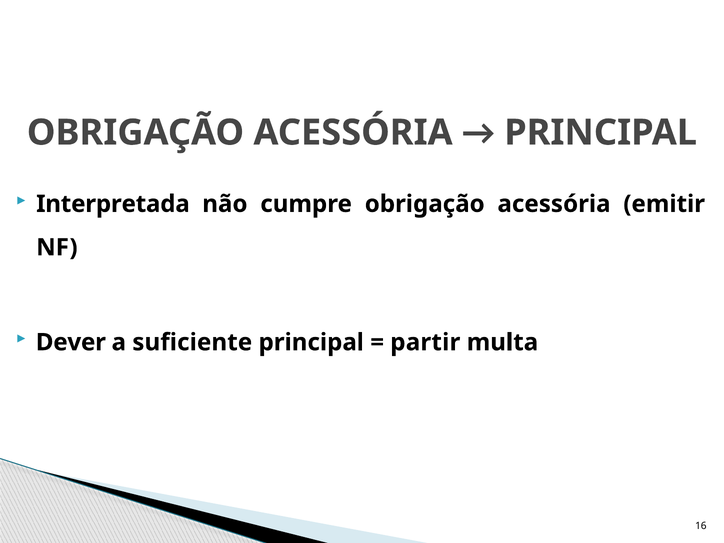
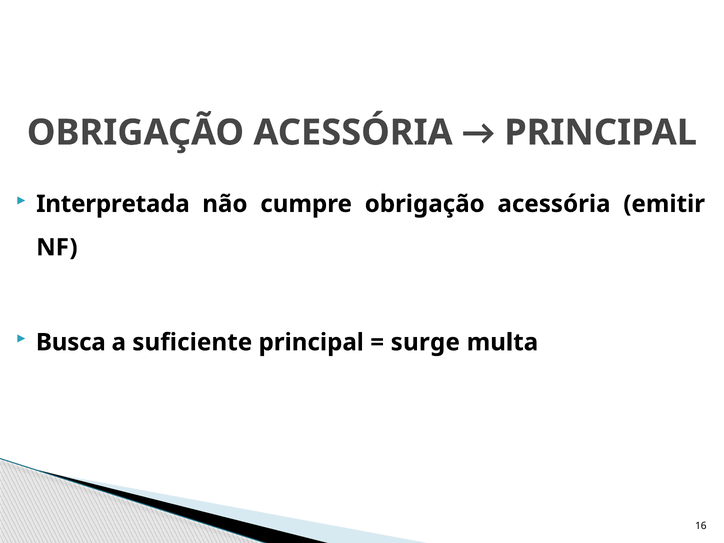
Dever: Dever -> Busca (71, 342)
partir: partir -> surge (425, 342)
